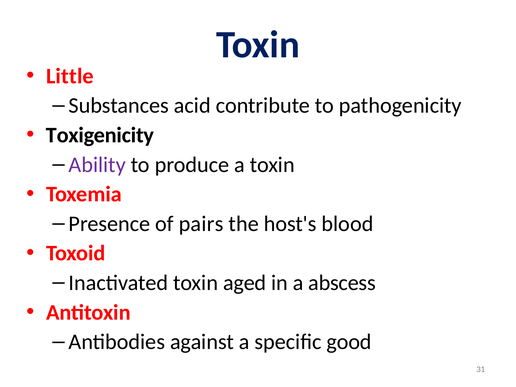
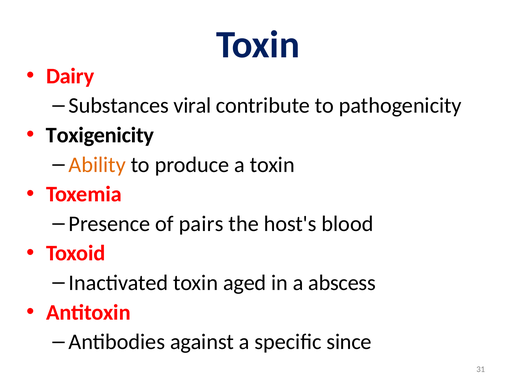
Little: Little -> Dairy (70, 76)
acid: acid -> viral (192, 106)
Ability colour: purple -> orange (97, 165)
good: good -> since (349, 342)
